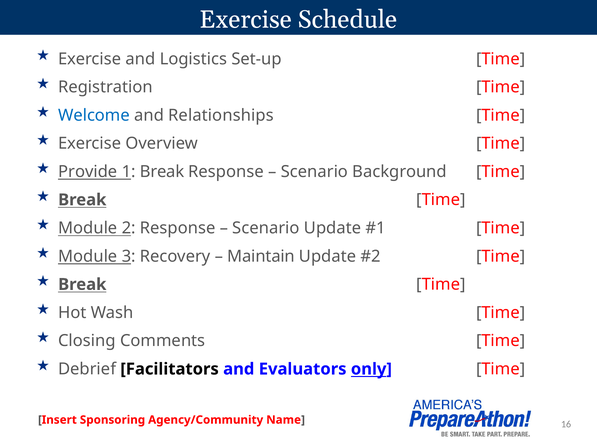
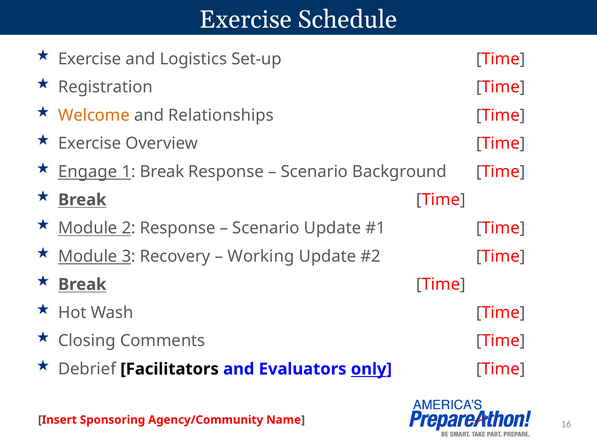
Welcome colour: blue -> orange (94, 115)
Provide: Provide -> Engage (88, 172)
Maintain: Maintain -> Working (261, 256)
